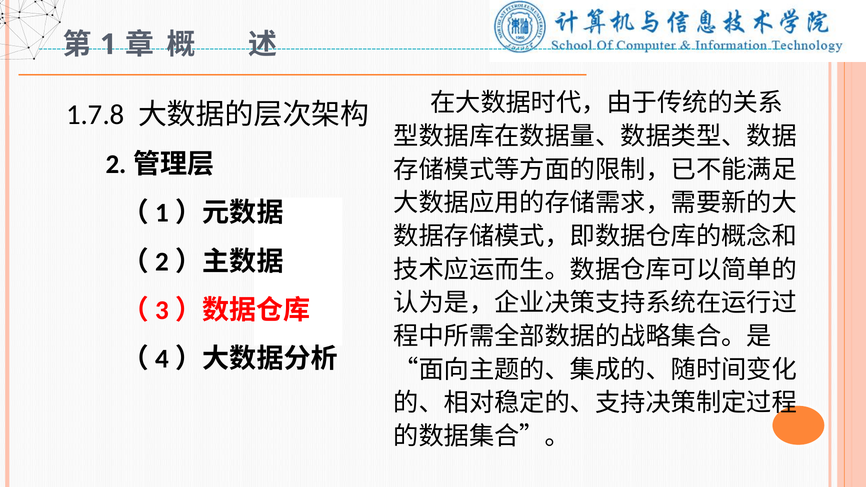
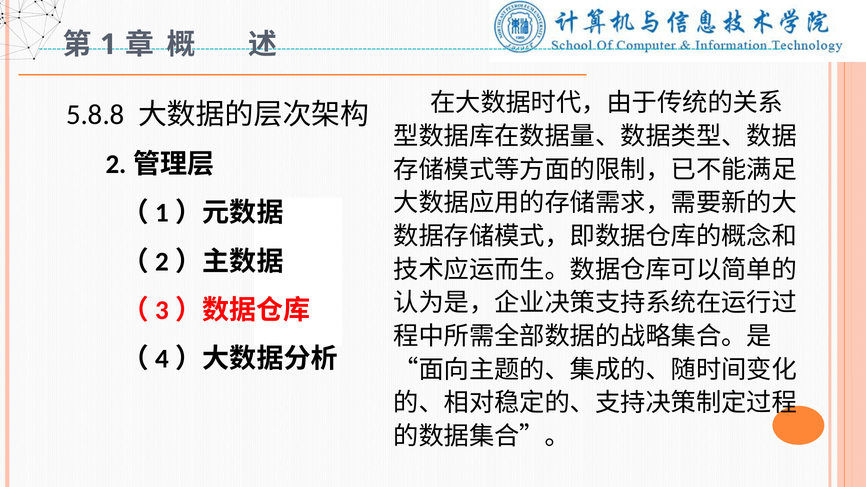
1.7.8: 1.7.8 -> 5.8.8 (95, 115)
